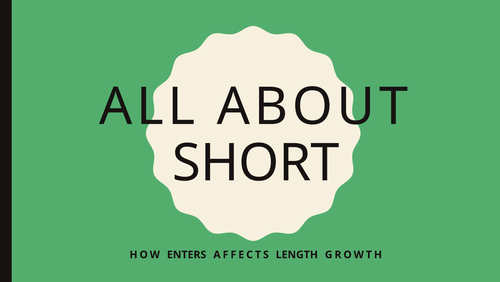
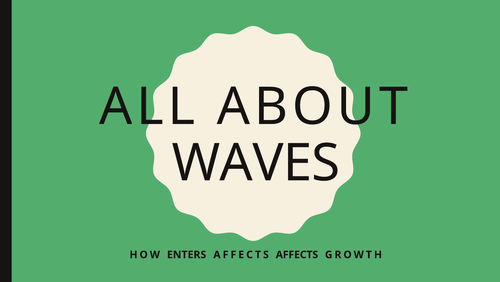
SHORT: SHORT -> WAVES (256, 163)
AFFECTS LENGTH: LENGTH -> AFFECTS (297, 254)
